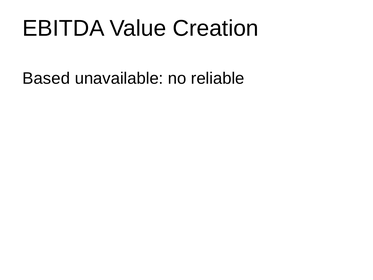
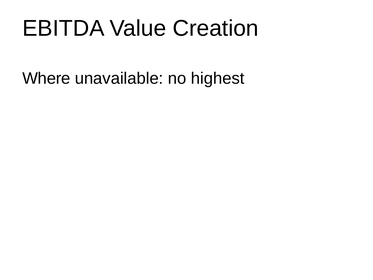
Based: Based -> Where (46, 78)
reliable: reliable -> highest (218, 78)
